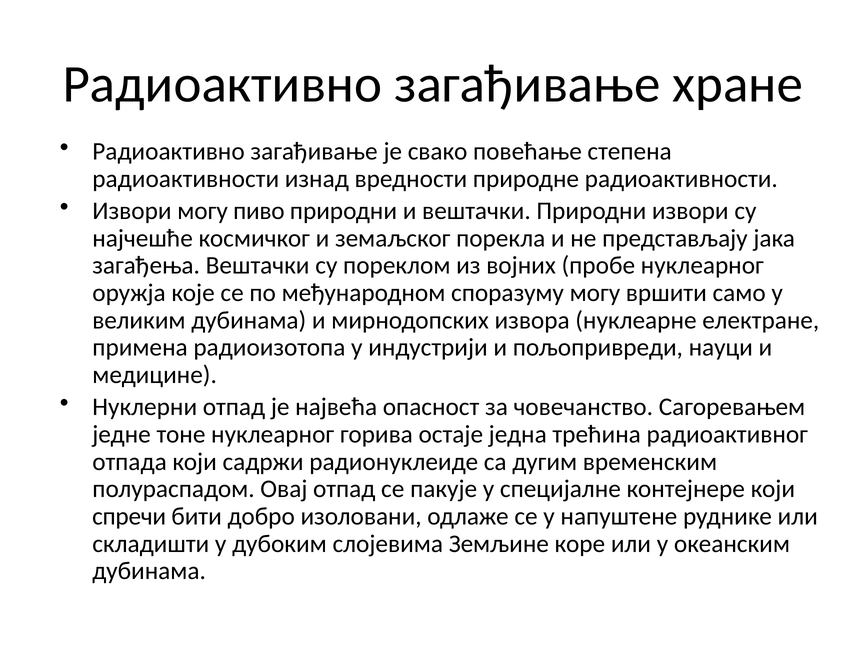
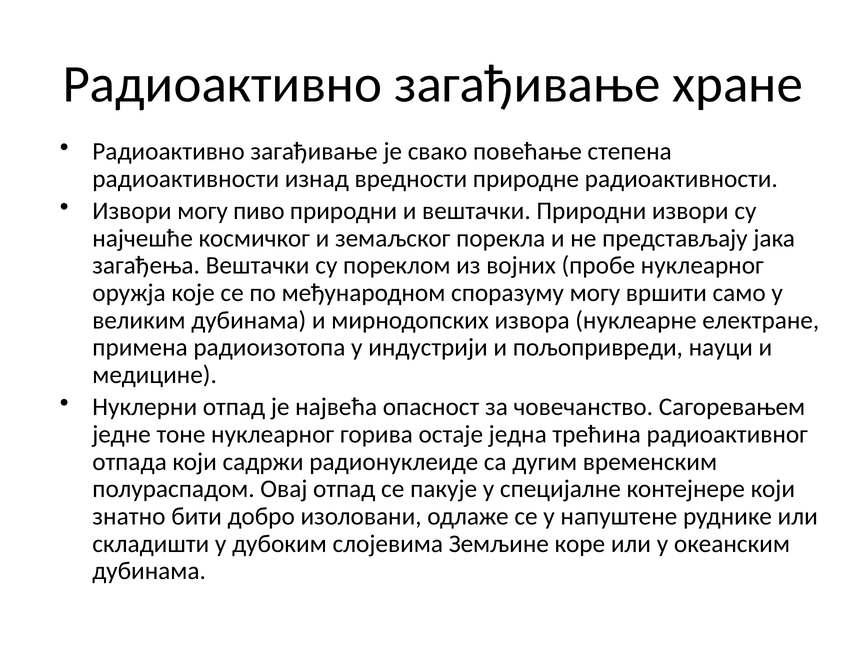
спречи: спречи -> знатно (129, 516)
